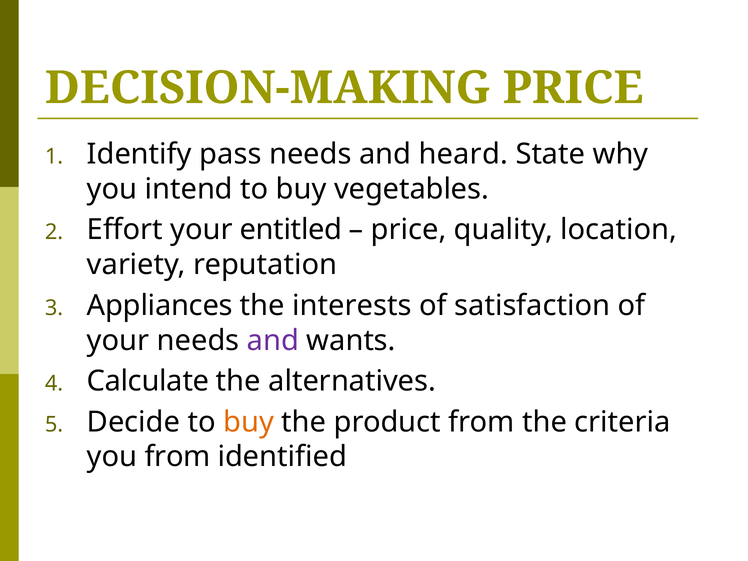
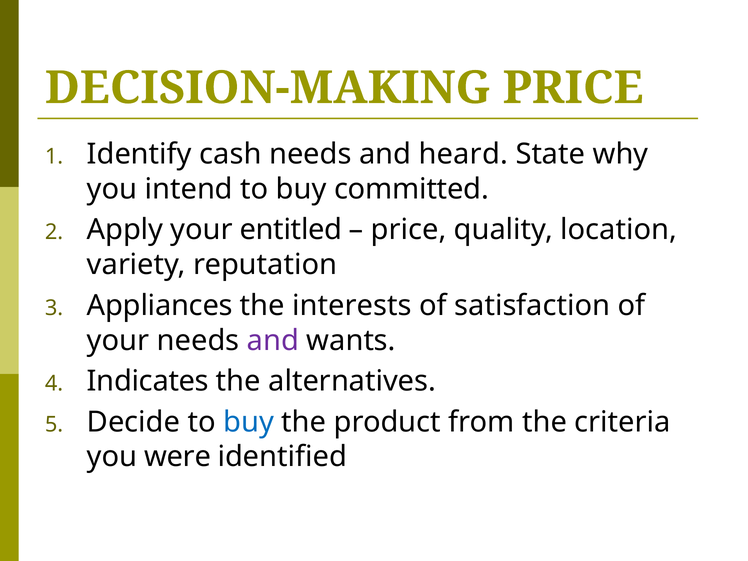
pass: pass -> cash (230, 154)
vegetables: vegetables -> committed (412, 189)
Effort: Effort -> Apply (125, 230)
Calculate: Calculate -> Indicates (148, 381)
buy colour: orange -> blue (249, 422)
you from: from -> were (178, 457)
